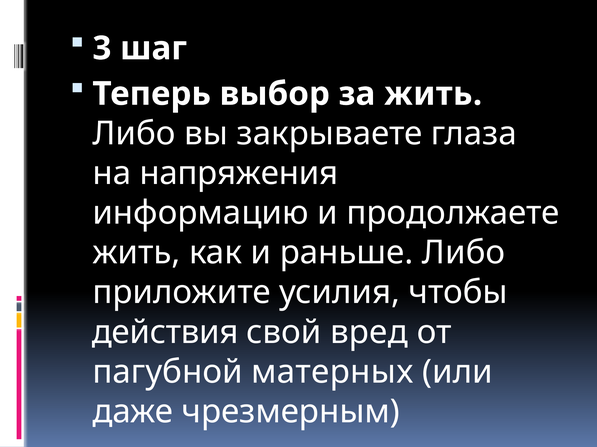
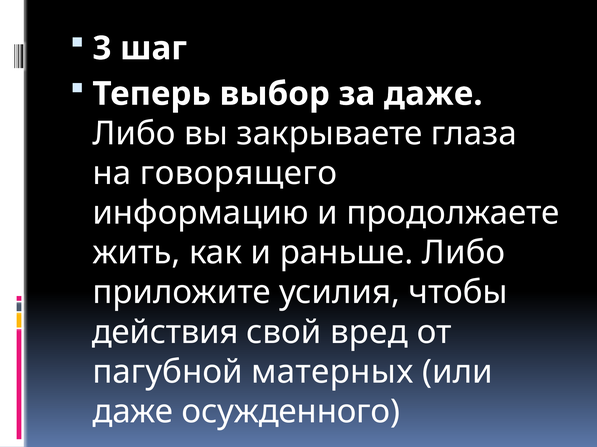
за жить: жить -> даже (433, 94)
напряжения: напряжения -> говорящего (238, 174)
чрезмерным: чрезмерным -> осужденного (291, 412)
